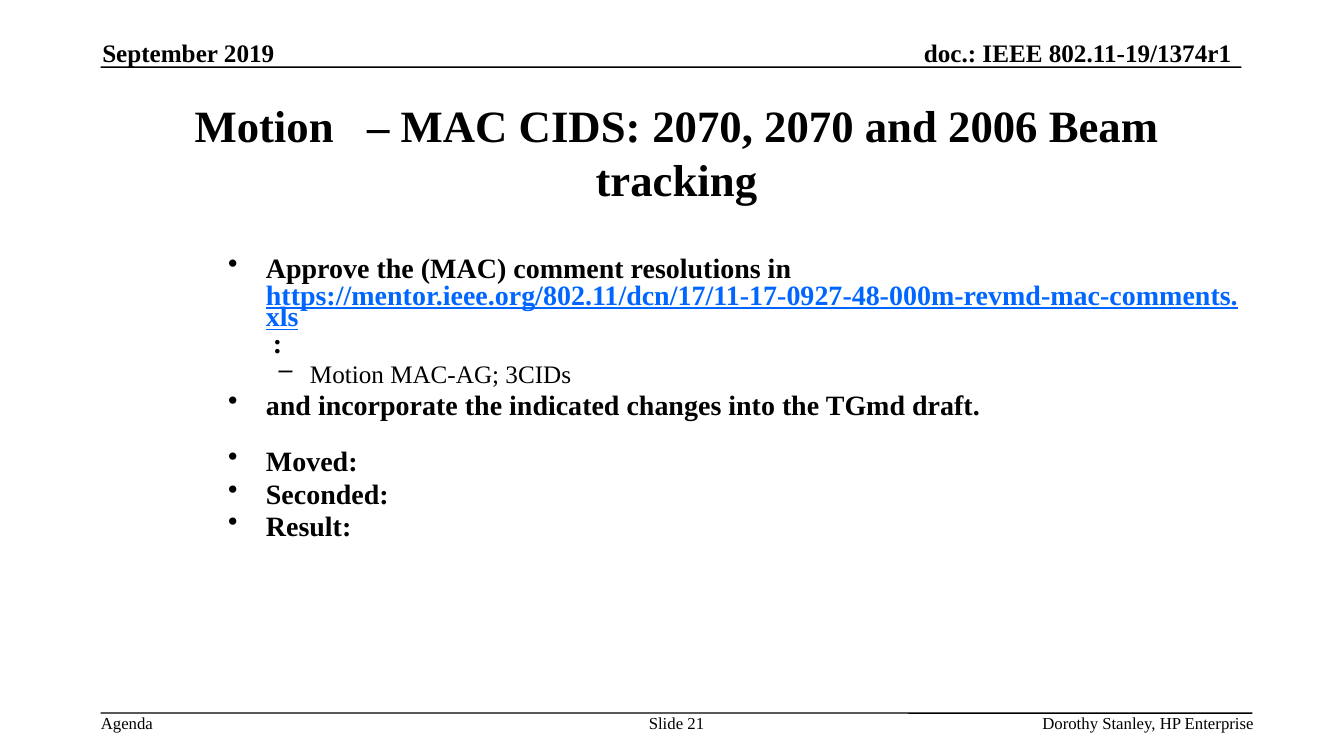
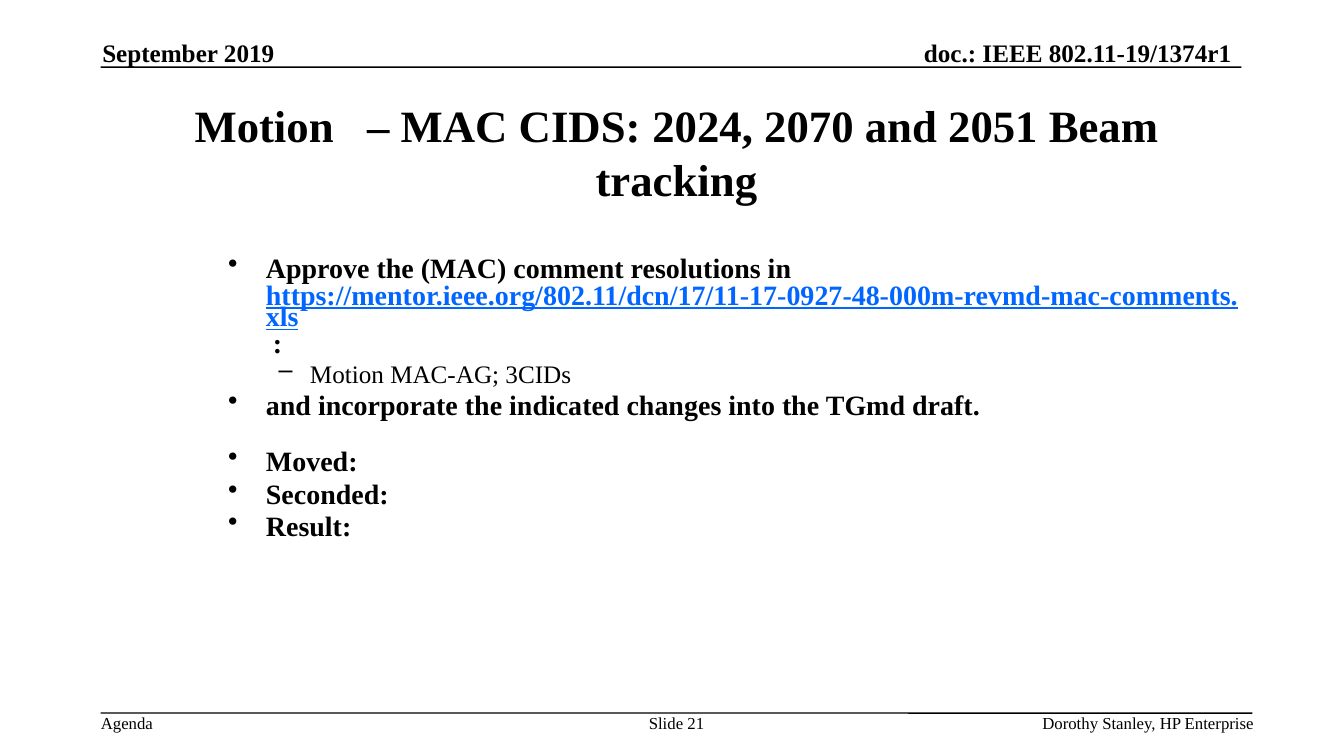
CIDS 2070: 2070 -> 2024 (703, 128)
2006: 2006 -> 2051 (993, 128)
